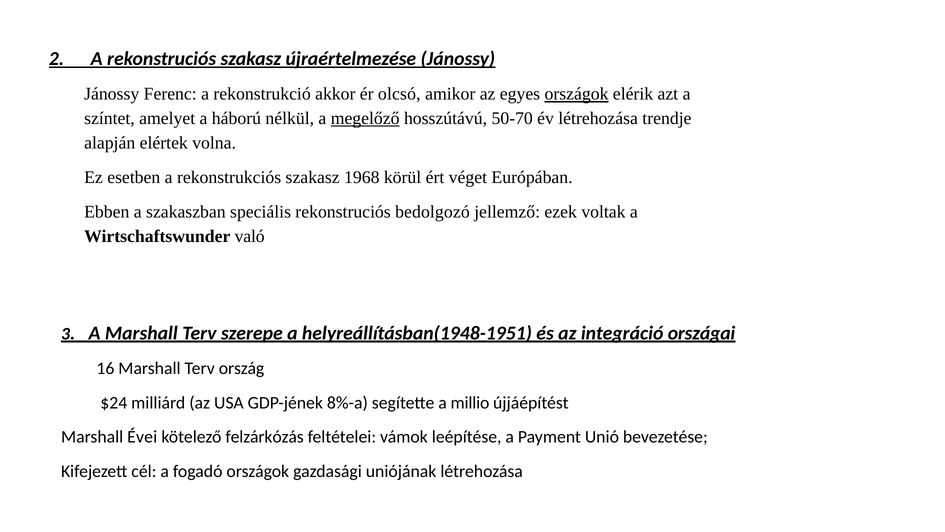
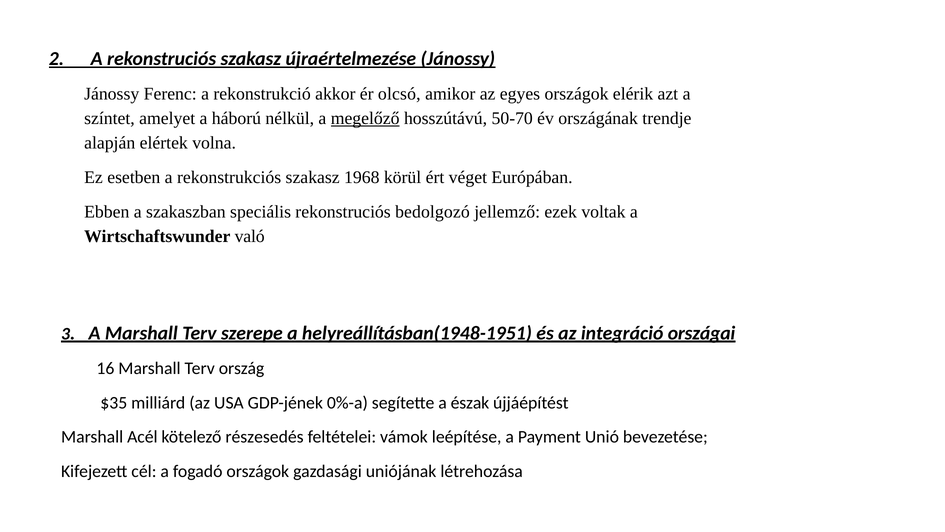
országok underline: present -> none (577, 94)
év létrehozása: létrehozása -> országának (598, 118)
$24: $24 -> $35 (114, 402)
8%-a: 8%-a -> 0%-a (347, 402)
millio: millio -> észak (470, 402)
Évei: Évei -> Acél (142, 437)
felzárkózás: felzárkózás -> részesedés (265, 437)
